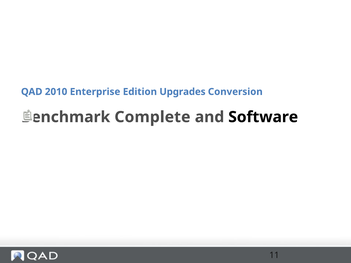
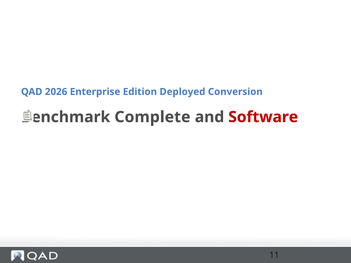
2010: 2010 -> 2026 (56, 92)
Upgrades: Upgrades -> Deployed (182, 92)
Software colour: black -> red (263, 117)
